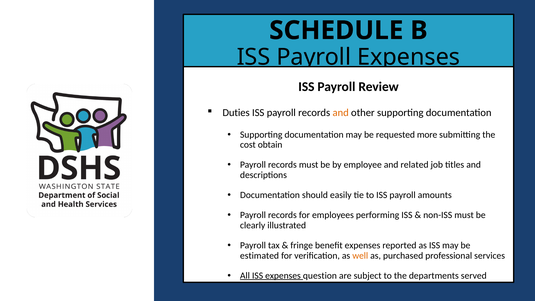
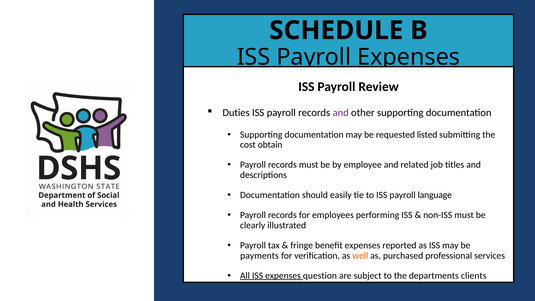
and colour: orange -> purple (341, 113)
more: more -> listed (427, 135)
amounts: amounts -> language (435, 195)
estimated: estimated -> payments (259, 256)
served: served -> clients (474, 276)
